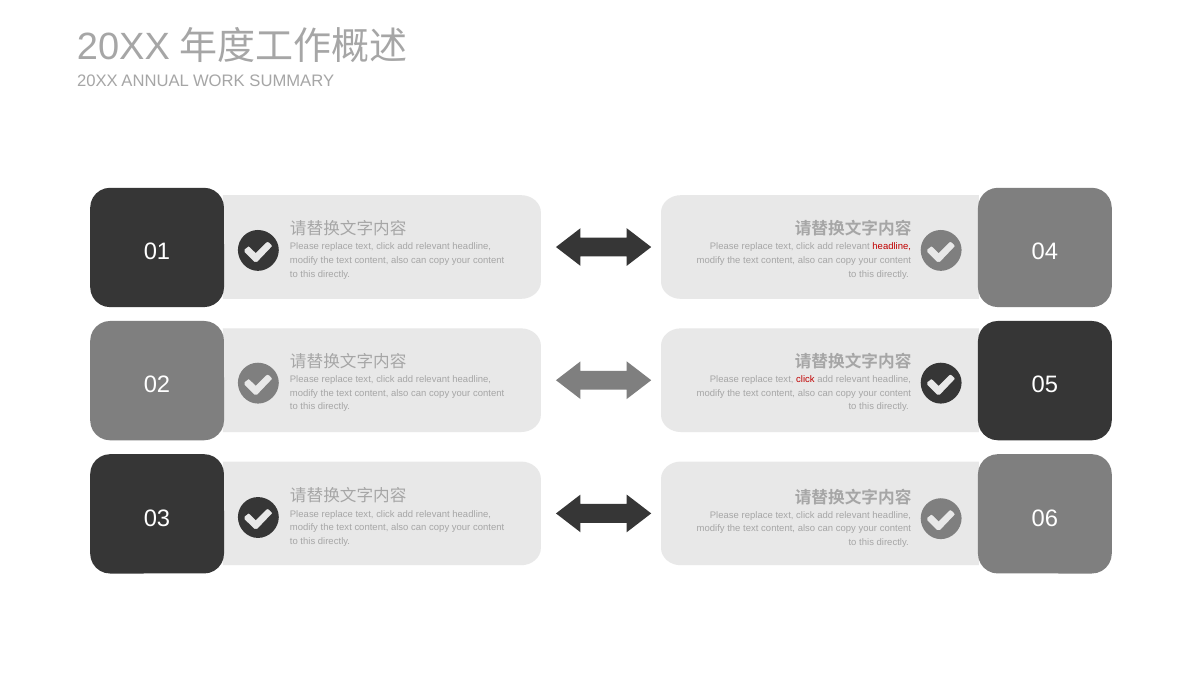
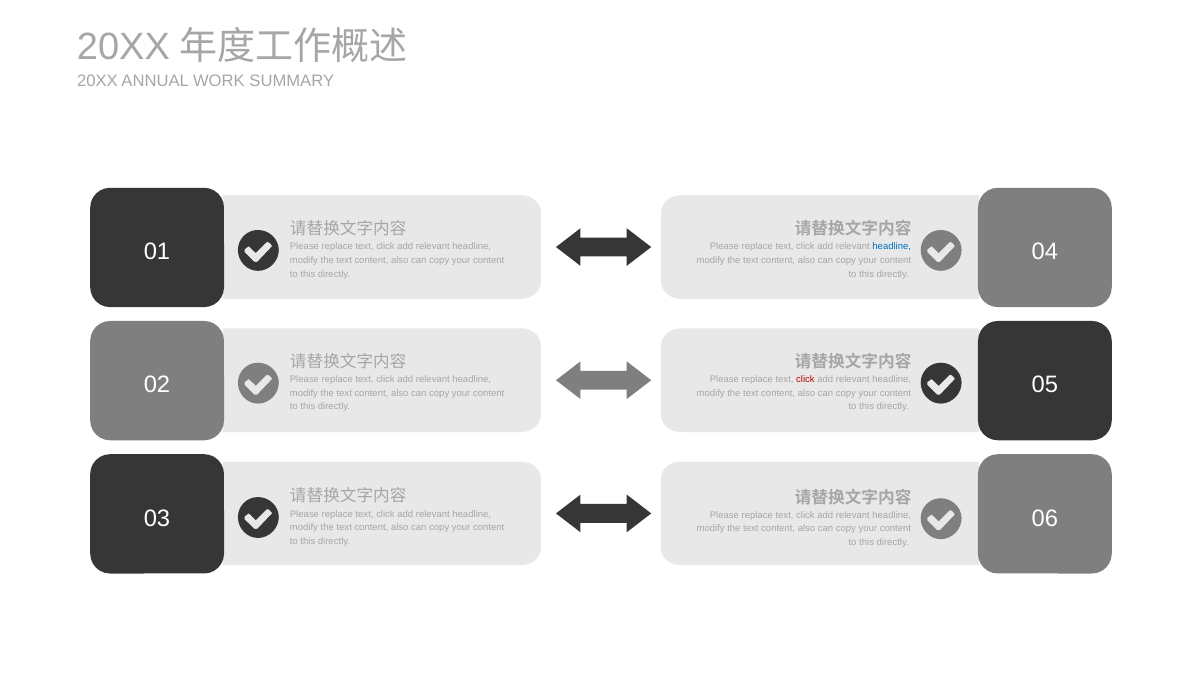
headline colour: red -> blue (892, 247)
